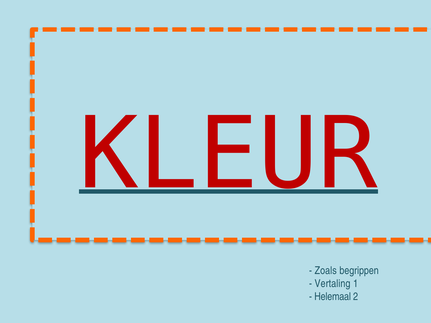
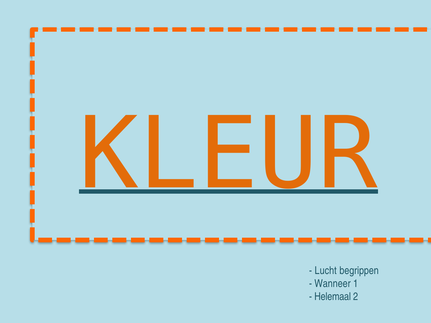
KLEUR colour: red -> orange (228, 155)
Zoals: Zoals -> Lucht (326, 271)
Vertaling: Vertaling -> Wanneer (333, 284)
